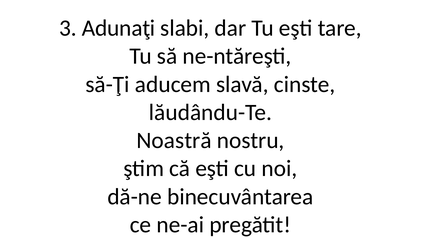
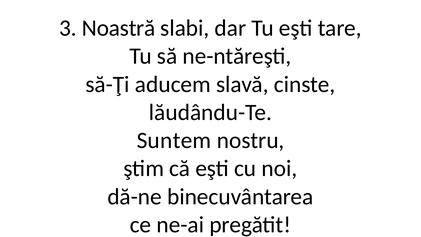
Adunaţi: Adunaţi -> Noastră (119, 28)
Noastră: Noastră -> Suntem (174, 140)
